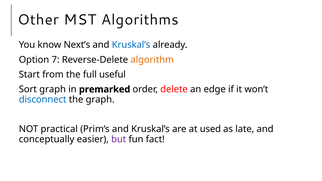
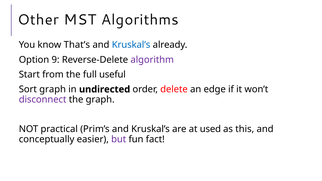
Next’s: Next’s -> That’s (77, 45)
7: 7 -> 9 (56, 60)
algorithm colour: orange -> purple (152, 60)
premarked: premarked -> undirected (105, 89)
disconnect colour: blue -> purple (43, 100)
late: late -> this (245, 129)
